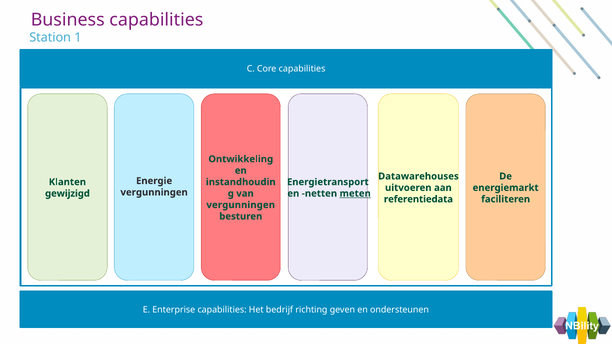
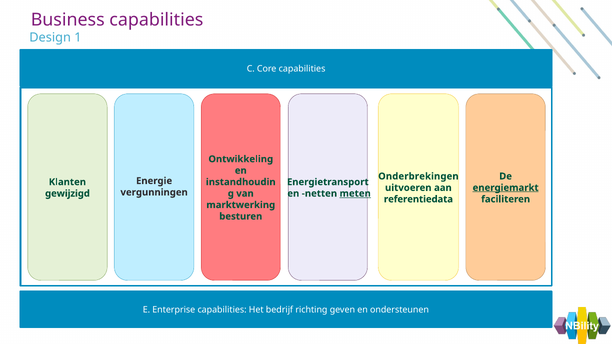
Station: Station -> Design (50, 38)
Datawarehouses: Datawarehouses -> Onderbrekingen (418, 176)
energiemarkt underline: none -> present (506, 188)
vergunningen: vergunningen -> marktwerking (241, 205)
